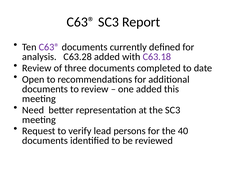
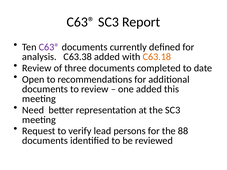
C63.28: C63.28 -> C63.38 (78, 57)
C63.18 colour: purple -> orange (157, 57)
40: 40 -> 88 (183, 131)
